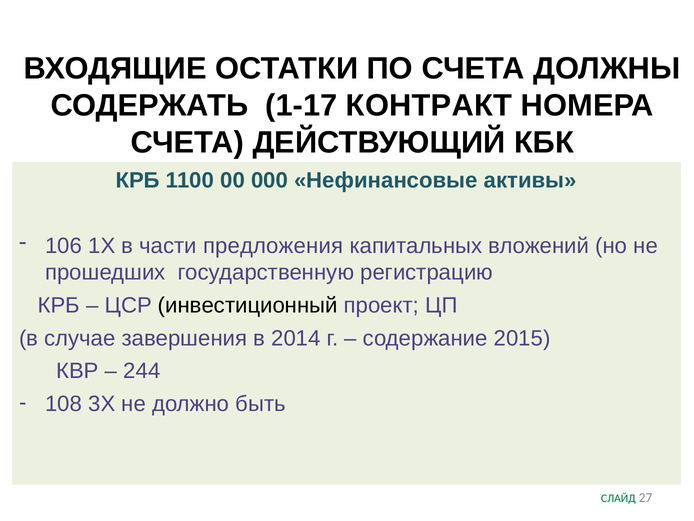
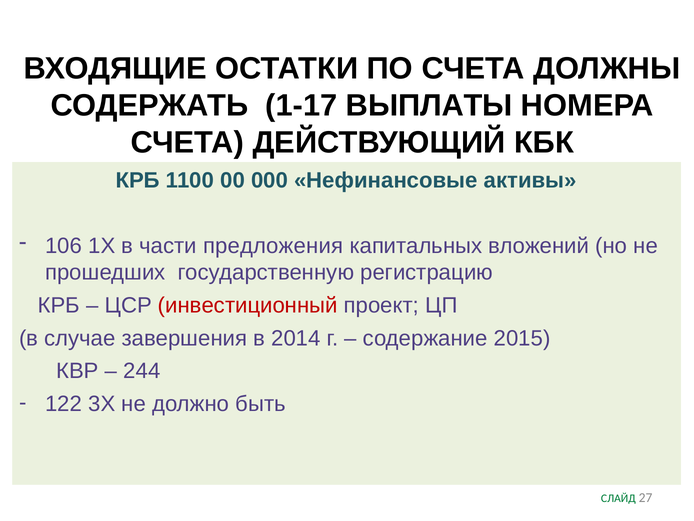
КОНТРАКТ: КОНТРАКТ -> ВЫПЛАТЫ (429, 105)
инвестиционный colour: black -> red (248, 305)
108: 108 -> 122 (64, 403)
